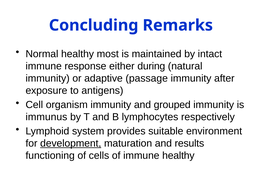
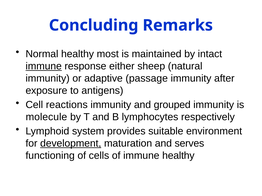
immune underline: none -> present (44, 66)
during: during -> sheep (151, 66)
organism: organism -> reactions (67, 105)
immunus: immunus -> molecule (46, 117)
results: results -> serves (189, 144)
